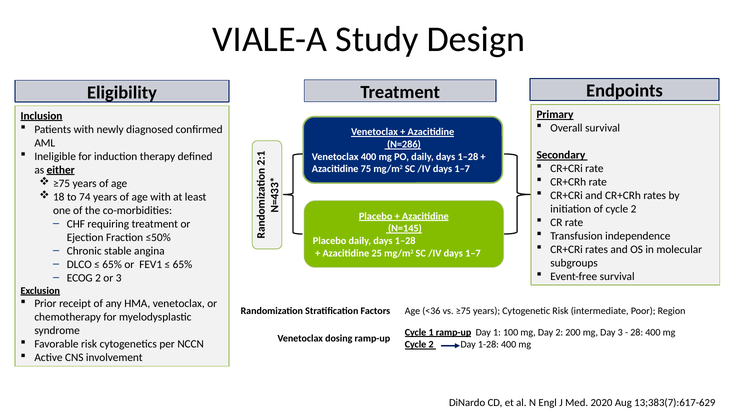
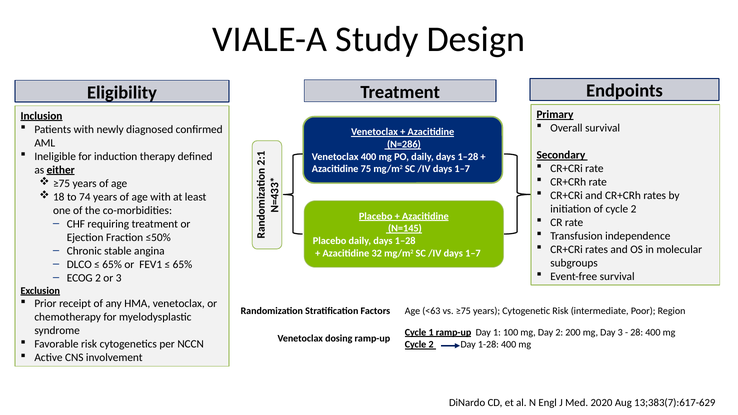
25: 25 -> 32 (377, 253)
<36: <36 -> <63 (431, 311)
